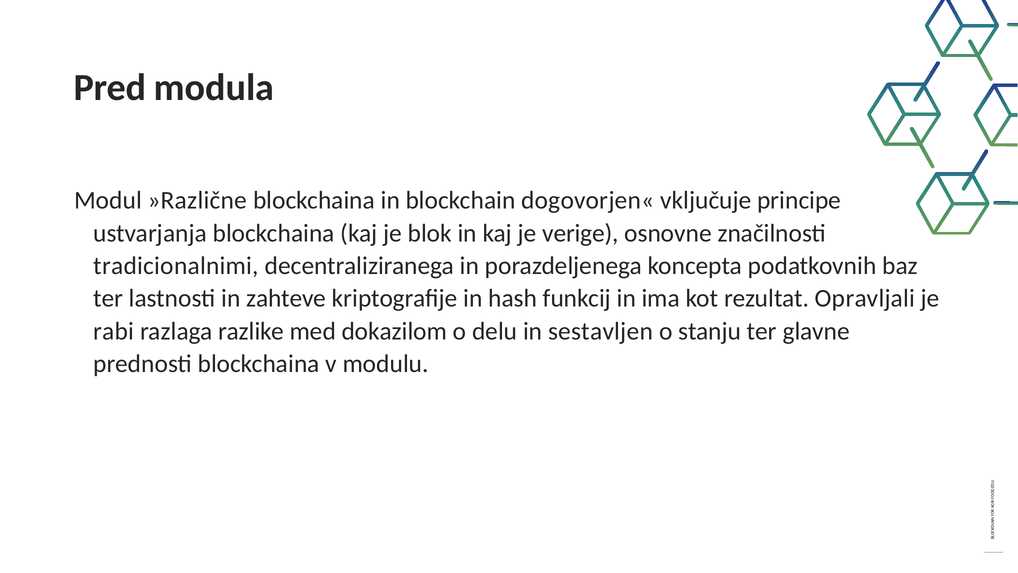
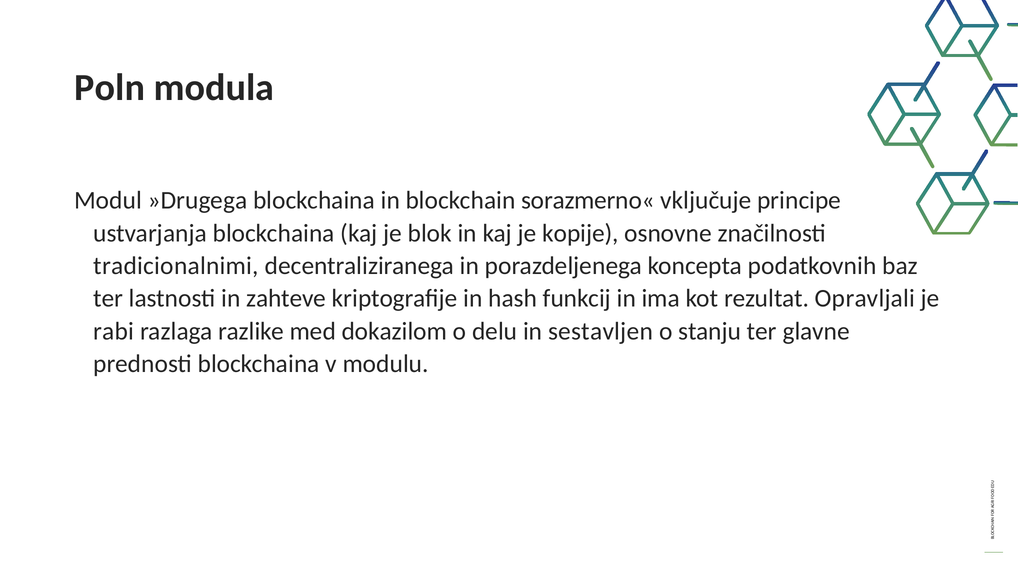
Pred: Pred -> Poln (110, 88)
»Različne: »Različne -> »Drugega (197, 200)
dogovorjen«: dogovorjen« -> sorazmerno« (588, 200)
verige: verige -> kopije (580, 233)
